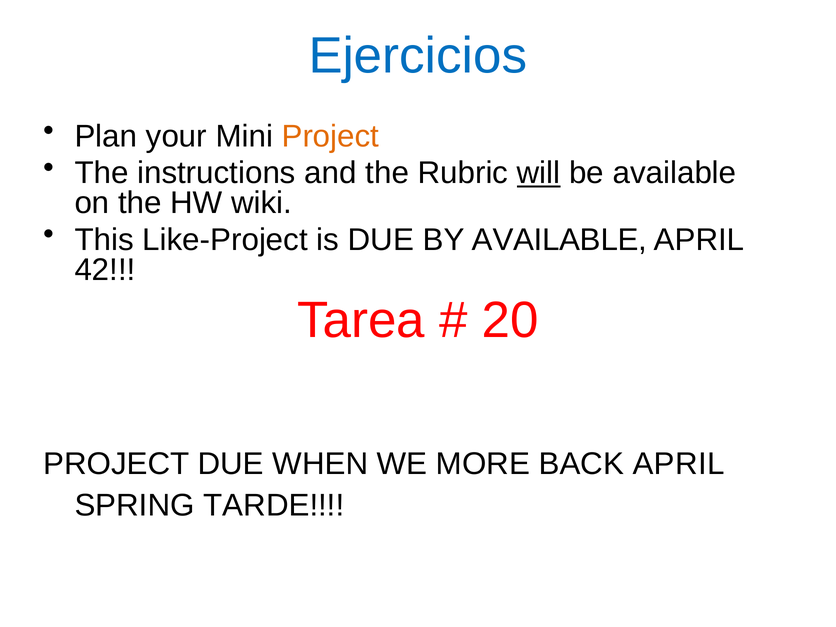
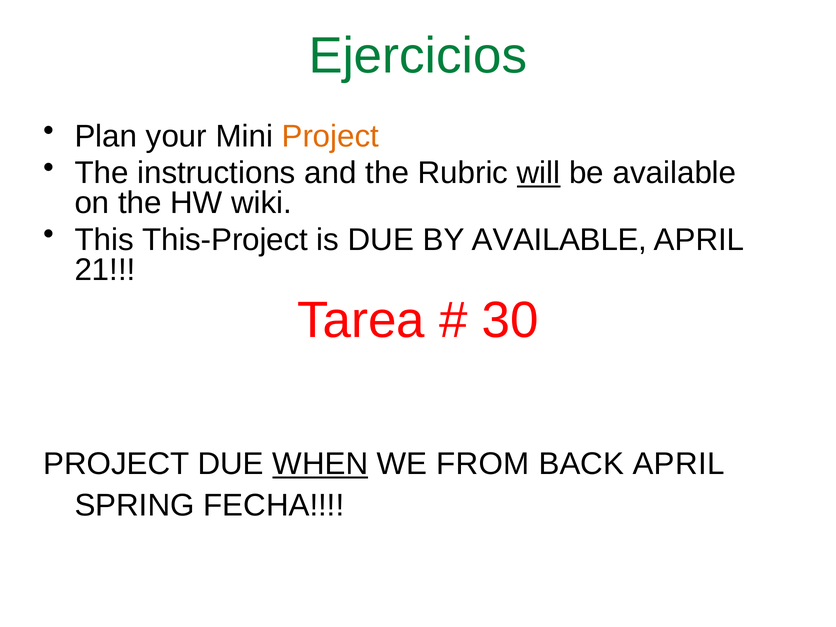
Ejercicios colour: blue -> green (418, 56)
Like-Project: Like-Project -> This-Project (225, 240)
42: 42 -> 21 (105, 270)
20: 20 -> 30 (510, 321)
WHEN underline: none -> present (320, 464)
MORE: MORE -> FROM (483, 464)
TARDE: TARDE -> FECHA (274, 505)
